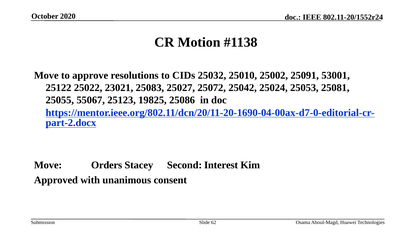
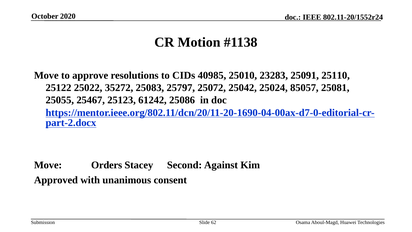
25032: 25032 -> 40985 (212, 75)
25002: 25002 -> 23283 (274, 75)
53001: 53001 -> 25110 (336, 75)
23021: 23021 -> 35272 (119, 88)
25027: 25027 -> 25797 (181, 88)
25053: 25053 -> 85057 (304, 88)
55067: 55067 -> 25467 (91, 100)
19825: 19825 -> 61242 (152, 100)
Interest: Interest -> Against (221, 165)
